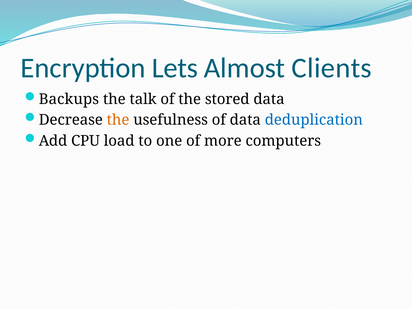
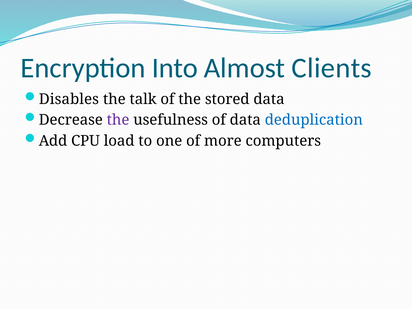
Lets: Lets -> Into (175, 68)
Backups: Backups -> Disables (69, 99)
the colour: orange -> purple (118, 120)
